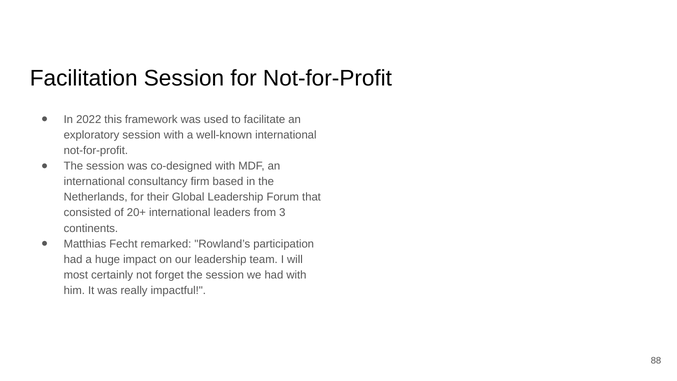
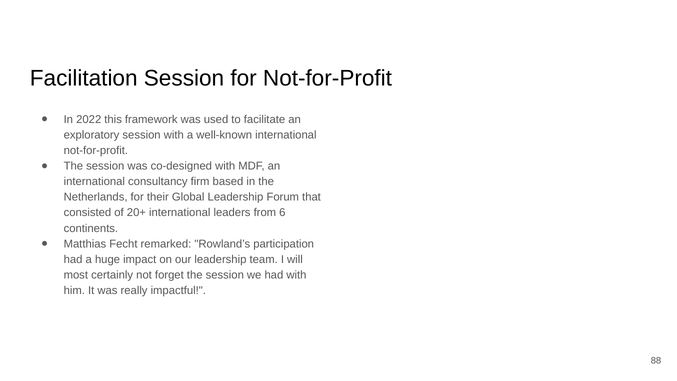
3: 3 -> 6 (282, 213)
